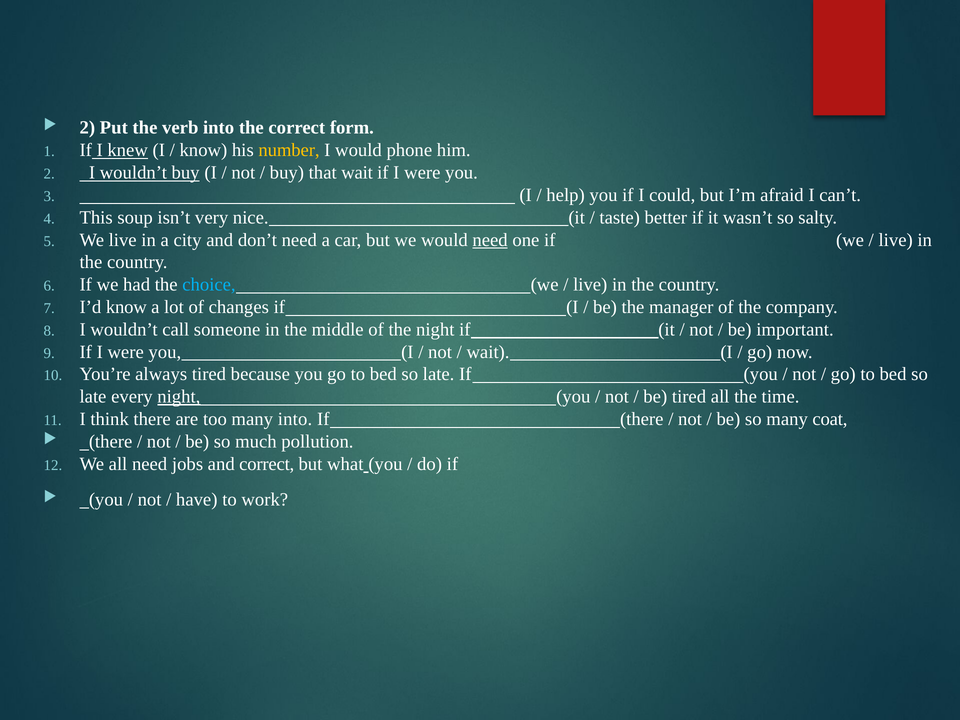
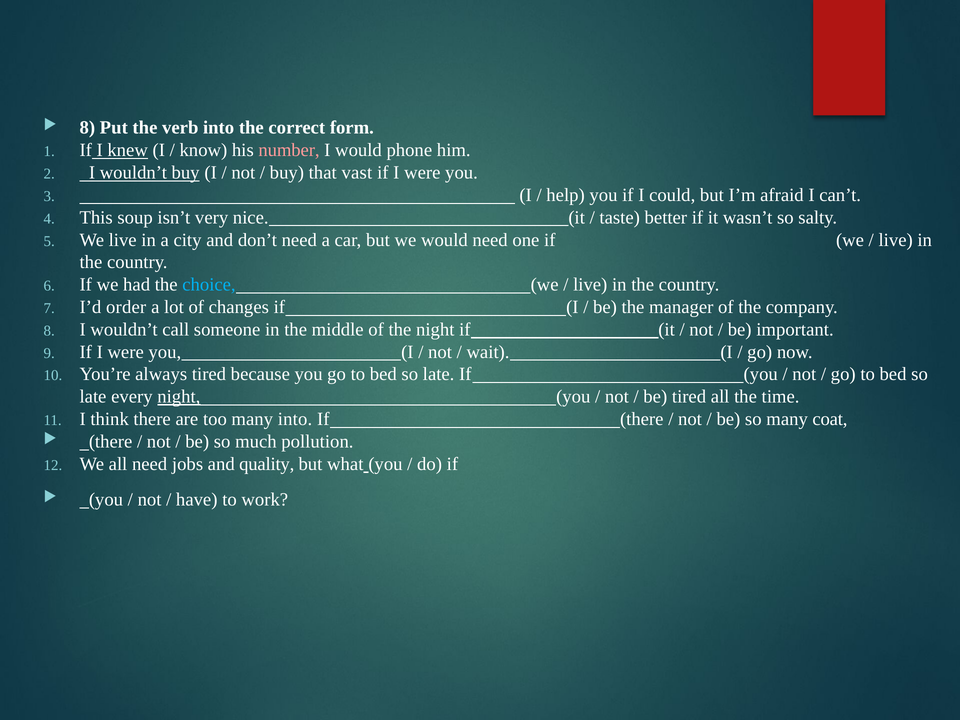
2: 2 -> 8 (87, 128)
number colour: yellow -> pink (289, 150)
that wait: wait -> vast (357, 173)
need underline: present -> none (490, 240)
I’d know: know -> order (126, 307)
and correct: correct -> quality (267, 464)
